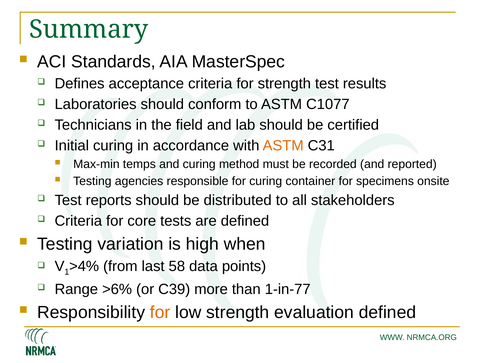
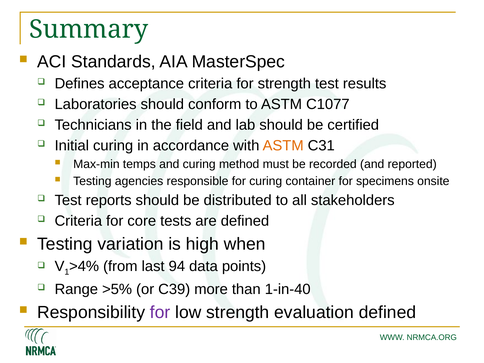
58: 58 -> 94 (177, 266)
>6%: >6% -> >5% (117, 289)
1-in-77: 1-in-77 -> 1-in-40 (288, 289)
for colour: orange -> purple (160, 312)
